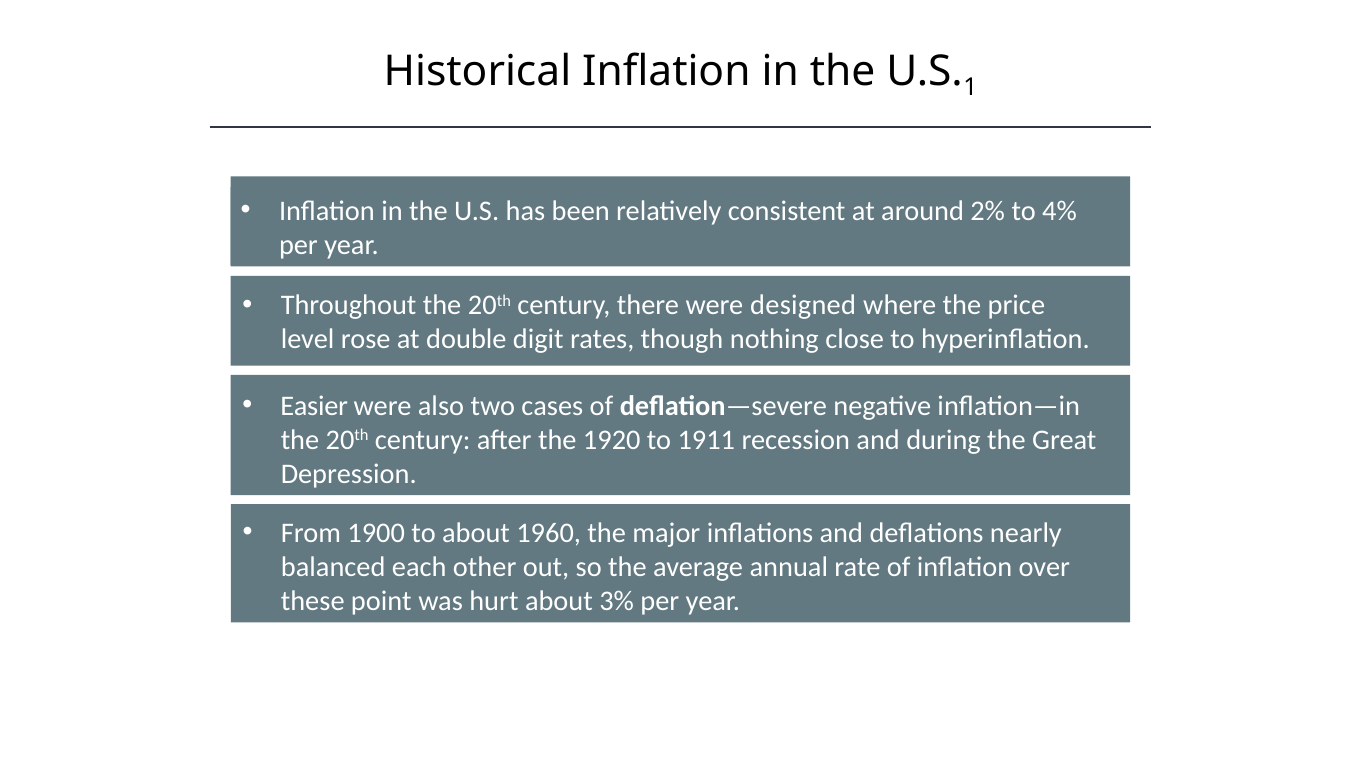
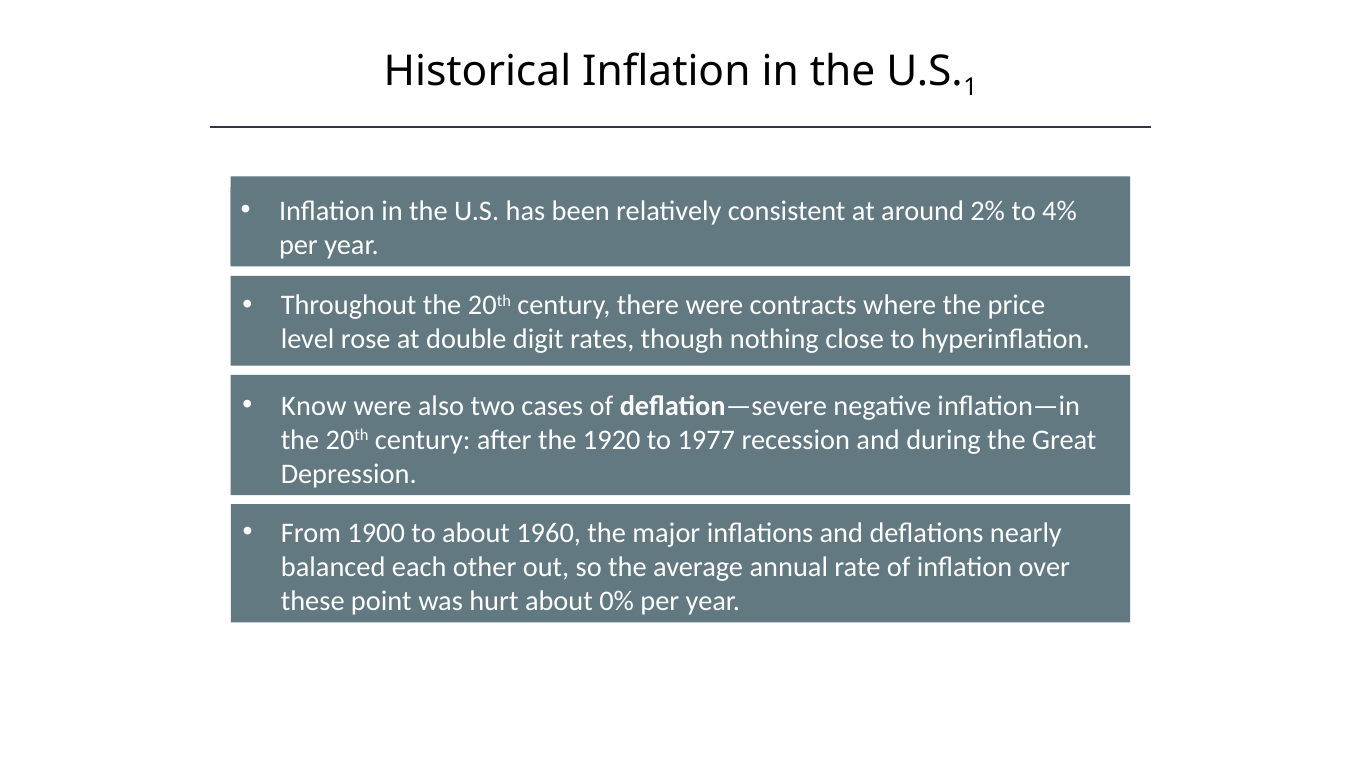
designed: designed -> contracts (803, 305)
Easier: Easier -> Know (314, 406)
1911: 1911 -> 1977 (706, 440)
3%: 3% -> 0% (617, 602)
